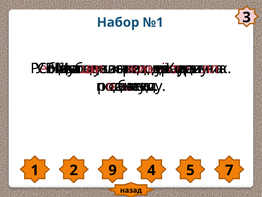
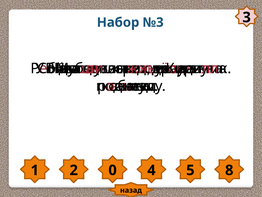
№1: №1 -> №3 (153, 22)
9: 9 -> 0 (113, 170)
7: 7 -> 8 (229, 170)
